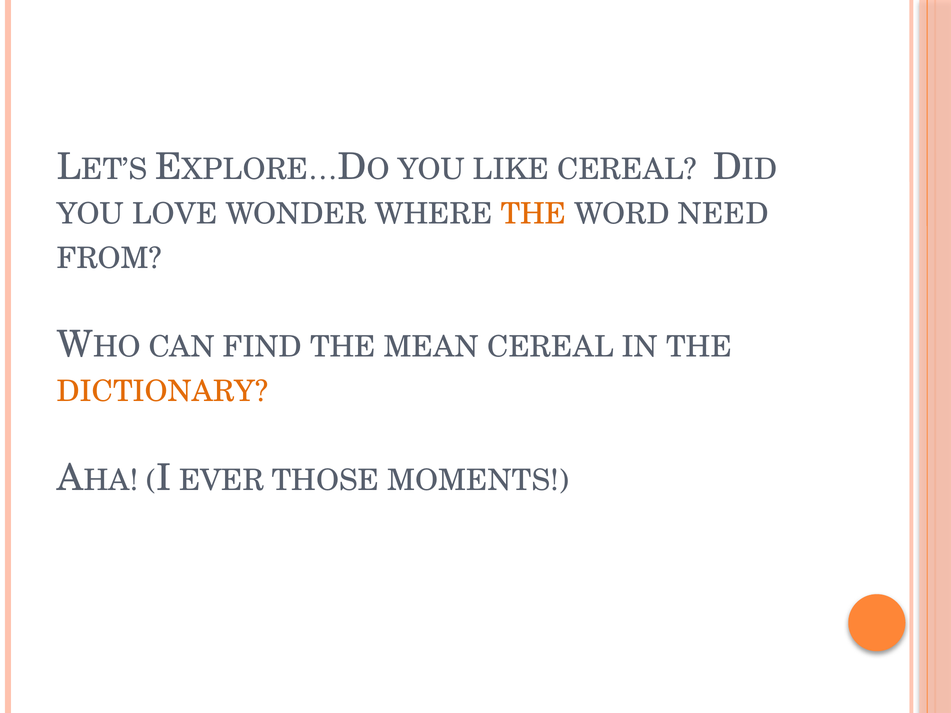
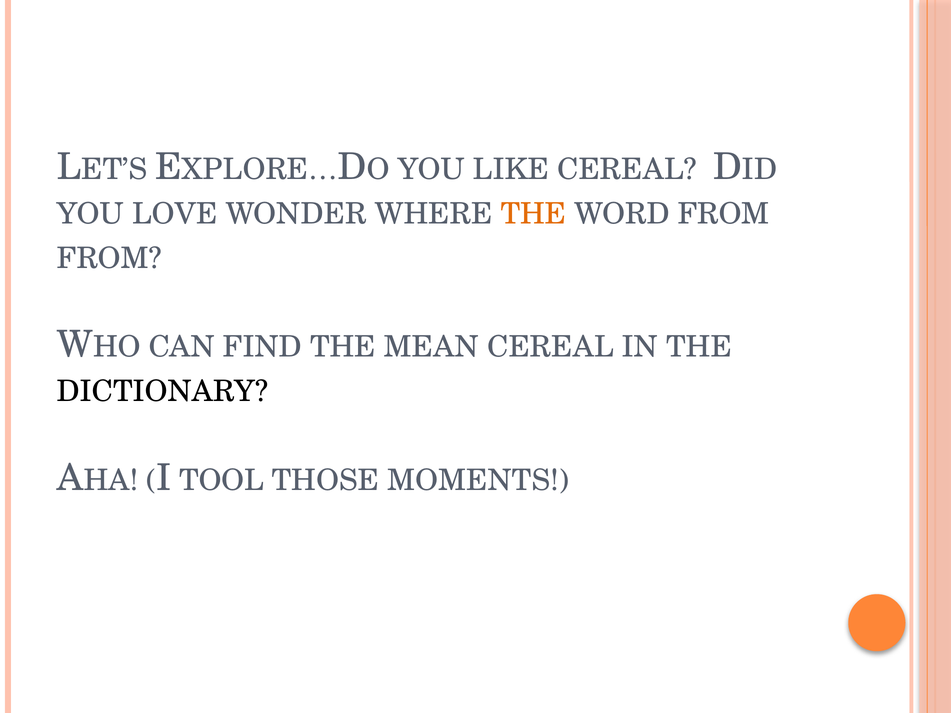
WORD NEED: NEED -> FROM (724, 214)
DICTIONARY colour: orange -> black (163, 392)
EVER: EVER -> TOOL (222, 481)
